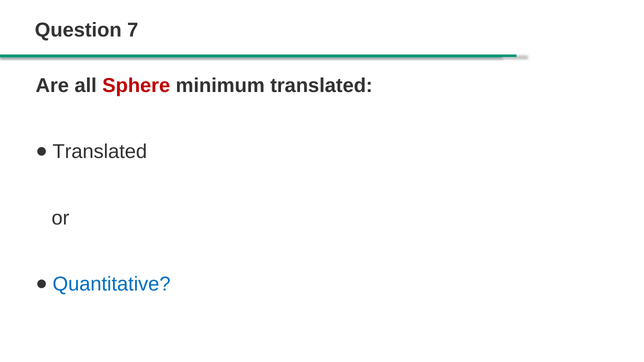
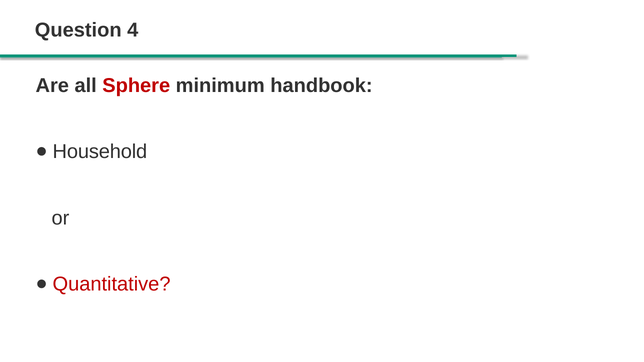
7: 7 -> 4 (133, 30)
minimum translated: translated -> handbook (321, 86)
Translated: Translated -> Household (100, 152)
Quantitative colour: blue -> red (112, 284)
